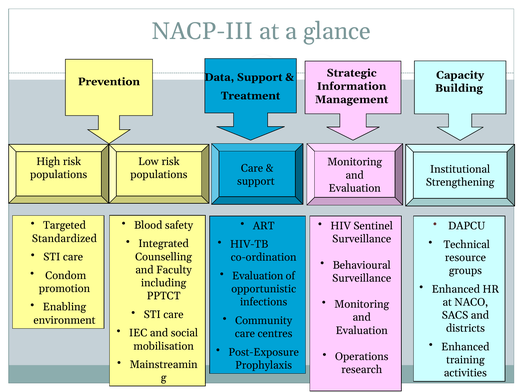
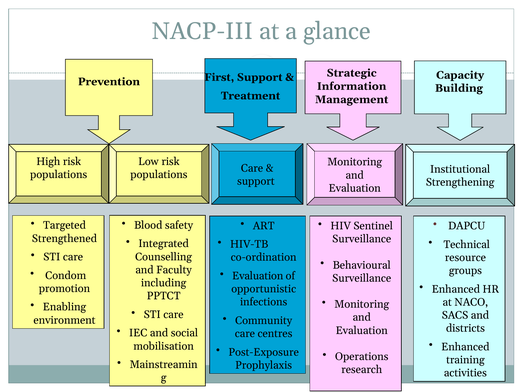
Data: Data -> First (219, 77)
Standardized: Standardized -> Strengthened (64, 239)
